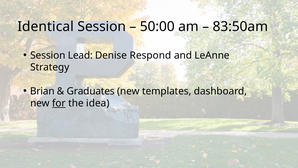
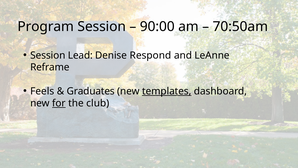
Identical: Identical -> Program (46, 27)
50:00: 50:00 -> 90:00 (157, 27)
83:50am: 83:50am -> 70:50am (240, 27)
Strategy: Strategy -> Reframe (50, 67)
Brian: Brian -> Feels (42, 91)
templates underline: none -> present (167, 91)
idea: idea -> club (98, 103)
